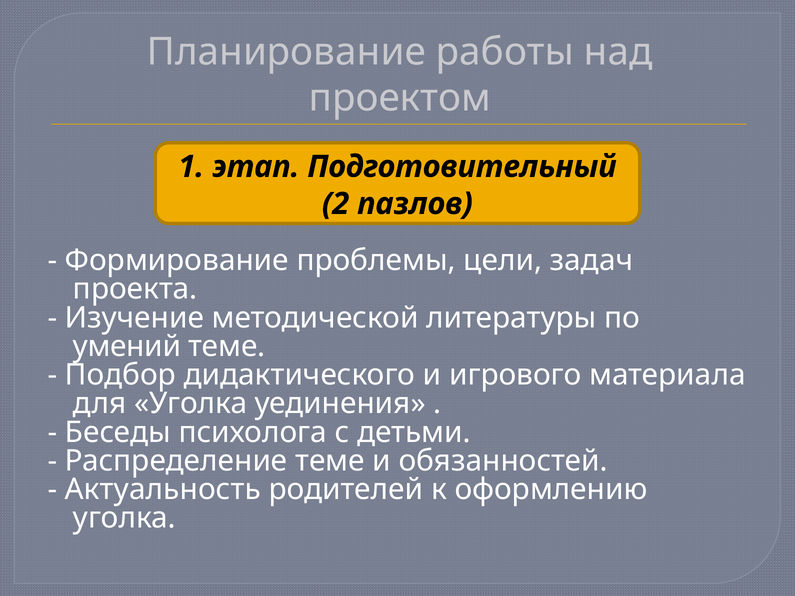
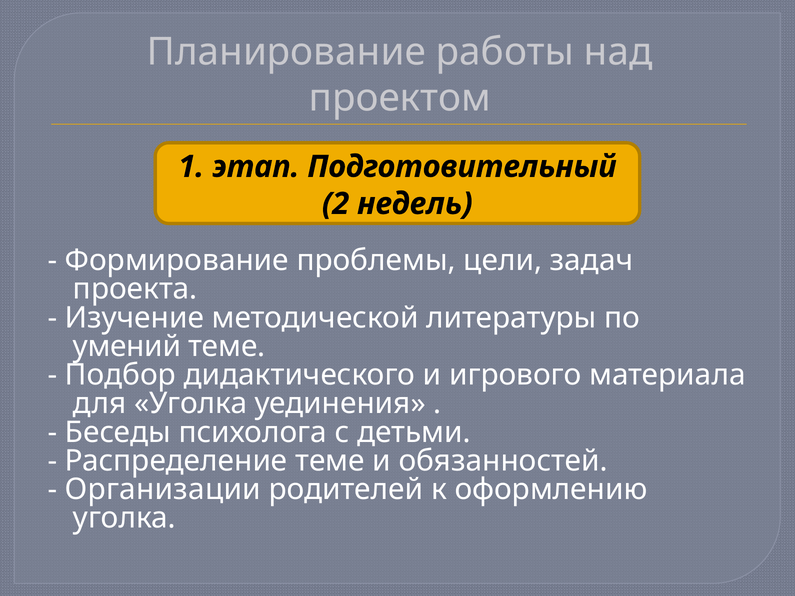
пазлов: пазлов -> недель (415, 204)
Актуальность: Актуальность -> Организации (163, 490)
